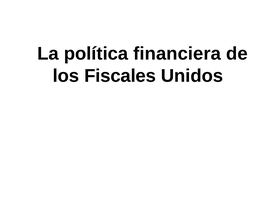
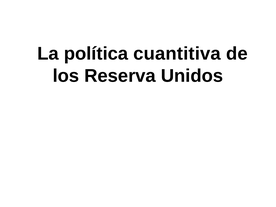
financiera: financiera -> cuantitiva (177, 54)
Fiscales: Fiscales -> Reserva (120, 76)
